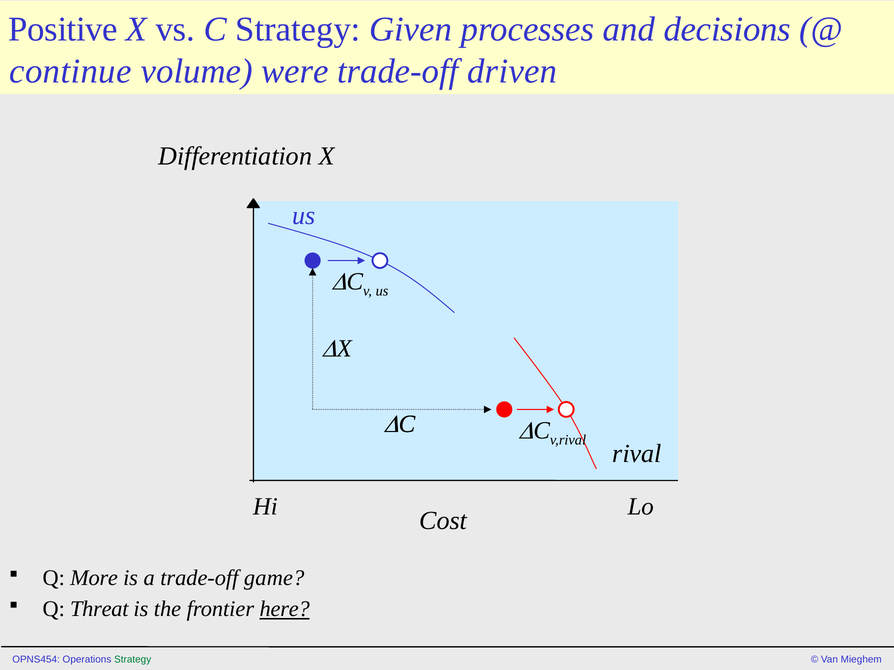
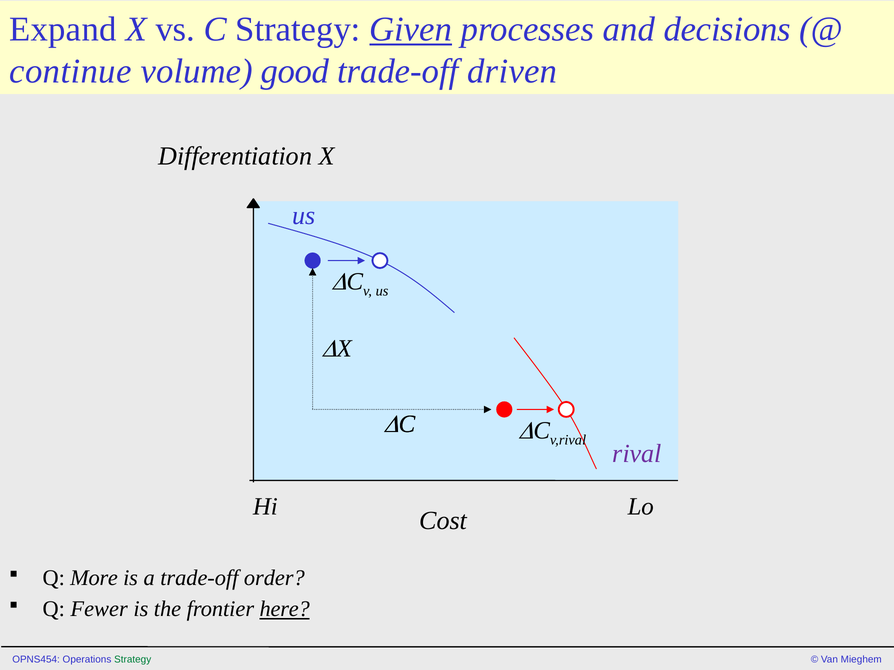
Positive: Positive -> Expand (63, 29)
Given underline: none -> present (411, 29)
were: were -> good (295, 71)
rival colour: black -> purple (637, 454)
game: game -> order (274, 578)
Threat: Threat -> Fewer (99, 610)
